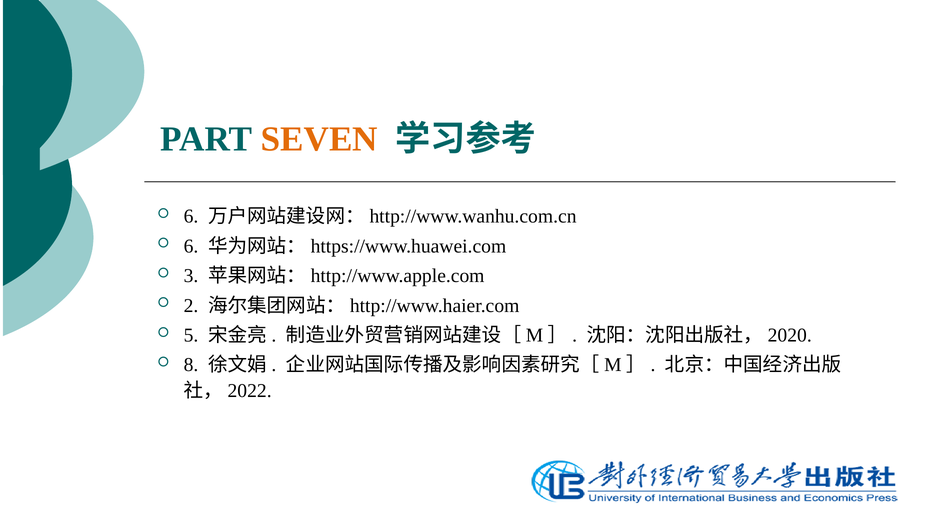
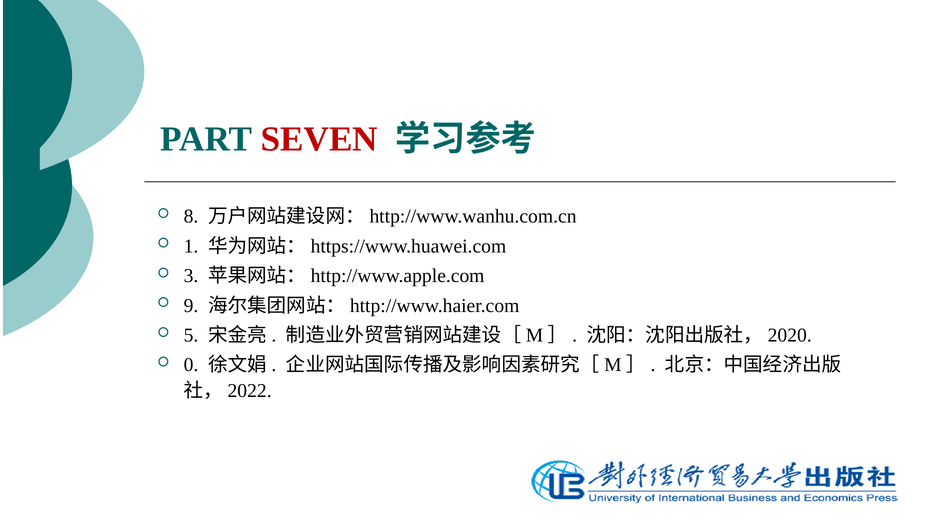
SEVEN colour: orange -> red (319, 139)
6: 6 -> 8 (191, 216)
6: 6 -> 1 (191, 246)
2: 2 -> 9 (191, 306)
8: 8 -> 0 (191, 365)
